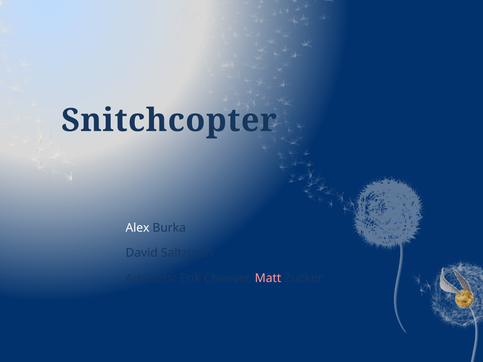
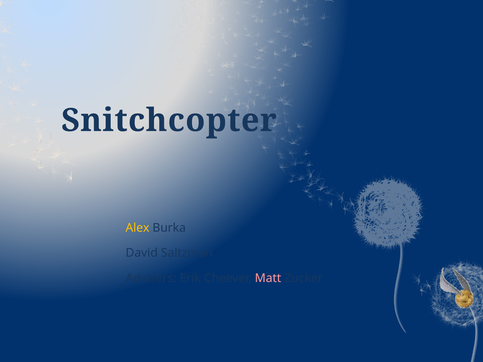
Alex colour: white -> yellow (137, 228)
